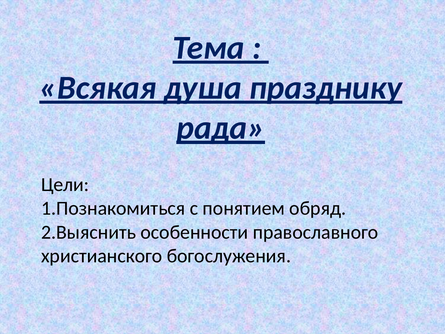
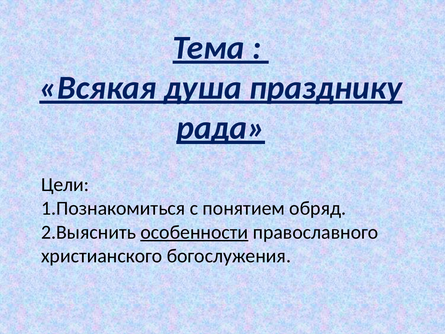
особенности underline: none -> present (194, 232)
